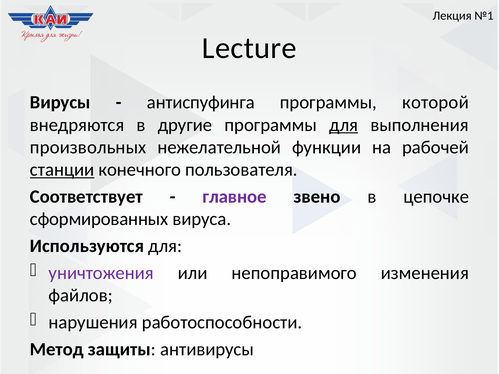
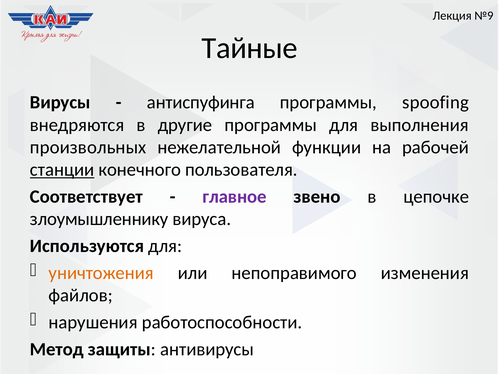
№1: №1 -> №9 (484, 16)
Lecture: Lecture -> Тайные (250, 48)
которой: которой -> spoofing (436, 102)
для underline: present -> none (344, 125)
сформированных: сформированных -> злоумышленнику (99, 219)
уничтожения colour: purple -> orange (101, 273)
